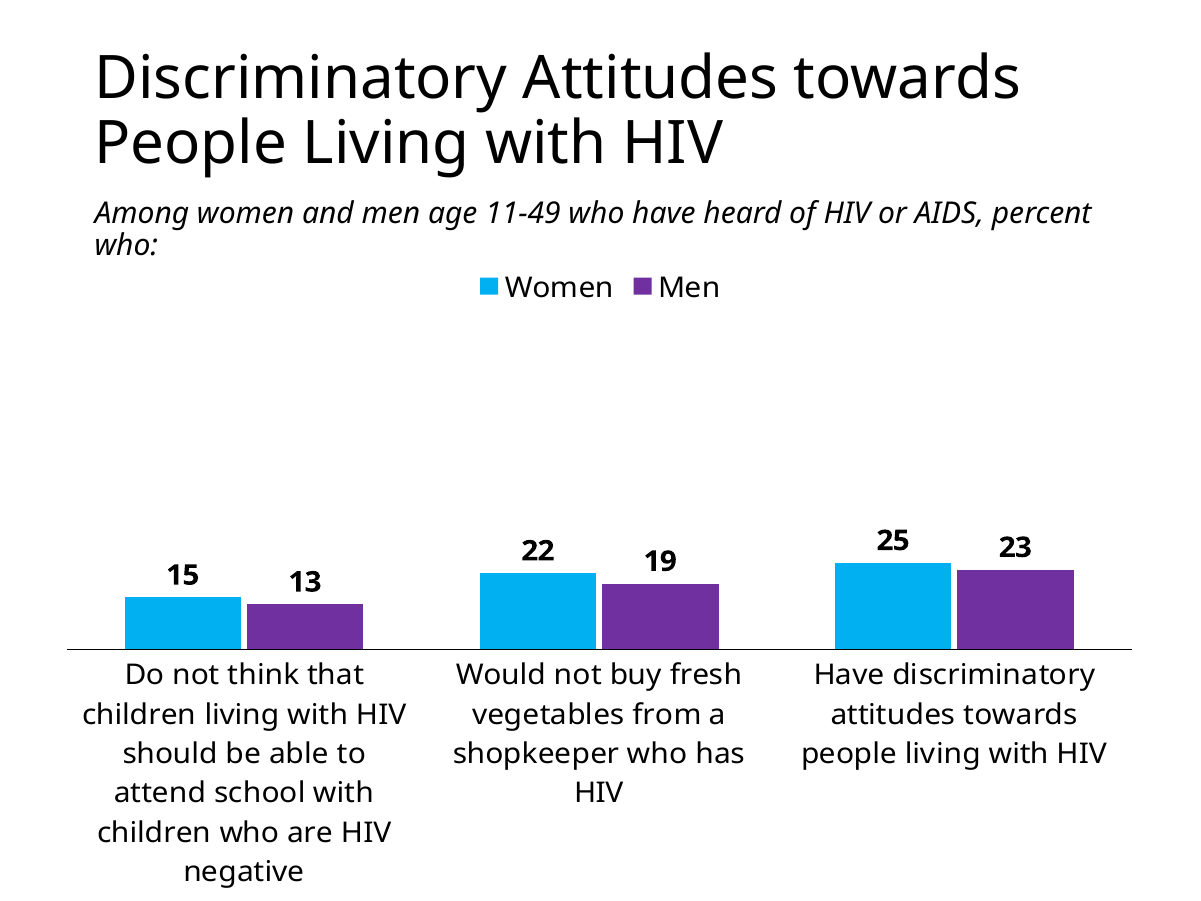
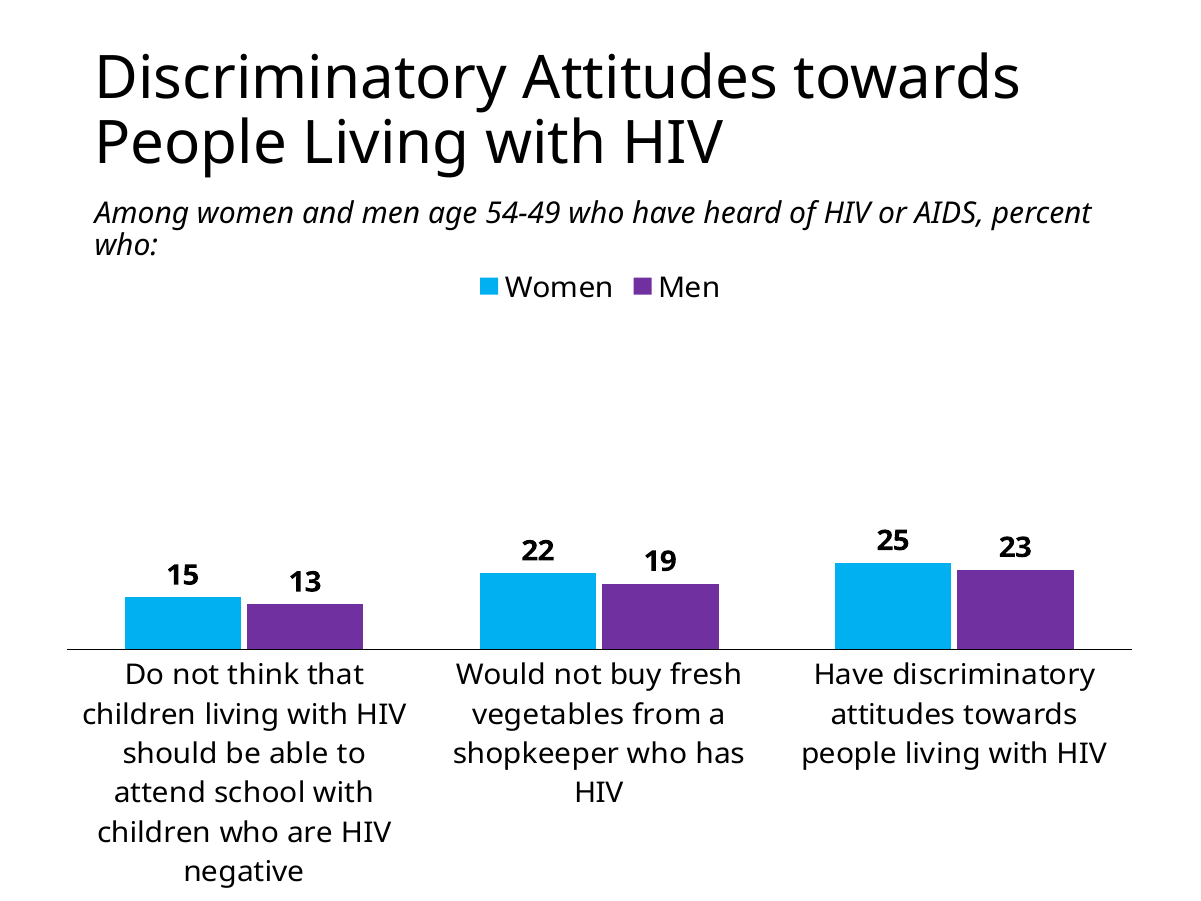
11-49: 11-49 -> 54-49 (523, 213)
